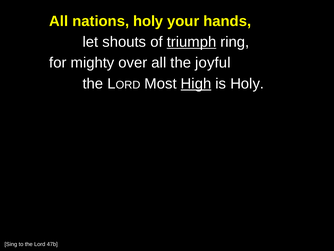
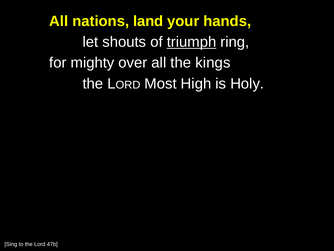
nations holy: holy -> land (148, 21)
joyful: joyful -> kings (213, 63)
High underline: present -> none (196, 83)
